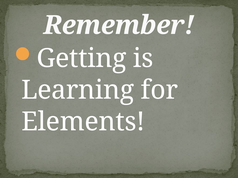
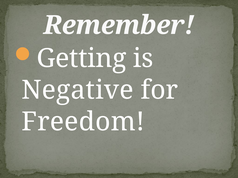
Learning: Learning -> Negative (77, 90)
Elements: Elements -> Freedom (83, 122)
